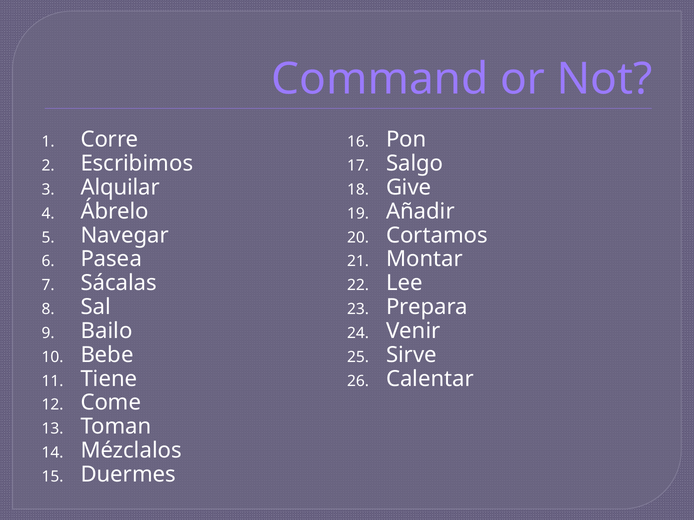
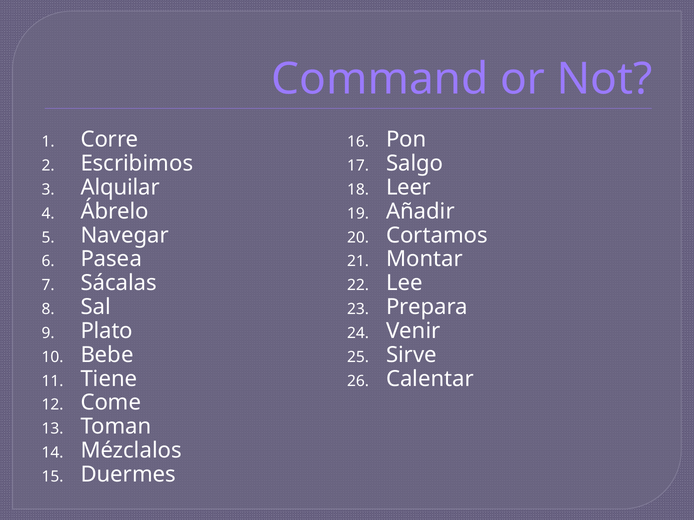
Give: Give -> Leer (409, 188)
Bailo: Bailo -> Plato (107, 331)
